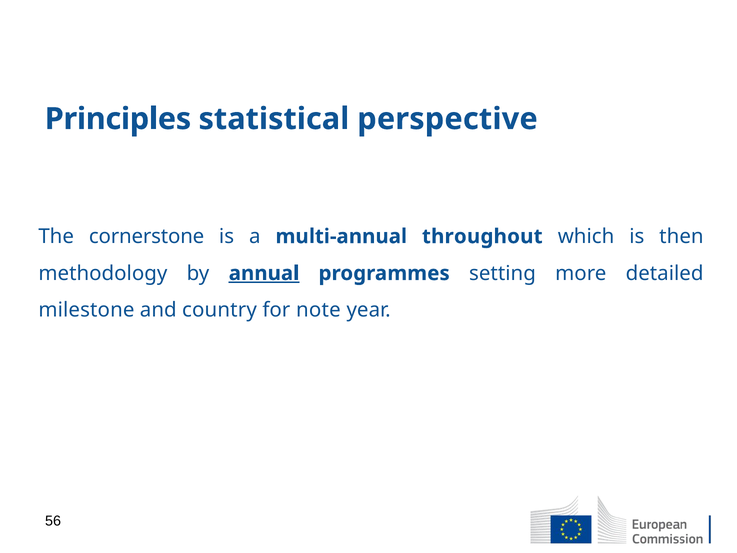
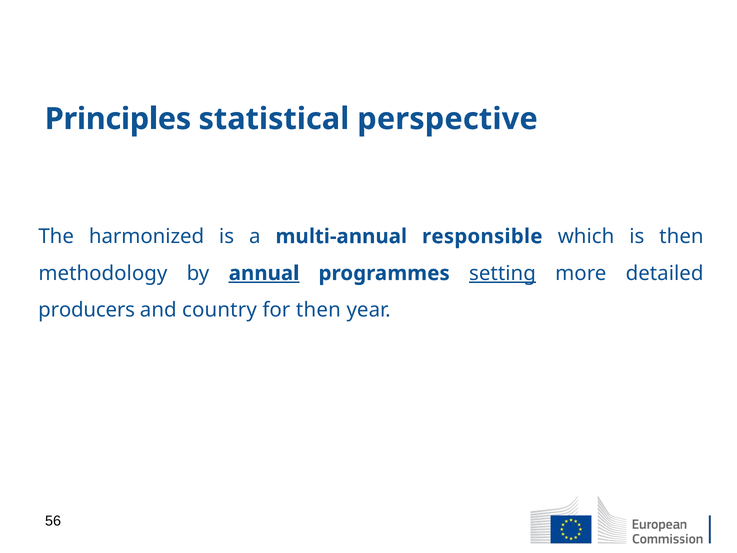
cornerstone: cornerstone -> harmonized (147, 236)
throughout: throughout -> responsible (482, 236)
setting underline: none -> present (502, 273)
milestone: milestone -> producers (87, 310)
for note: note -> then (318, 310)
